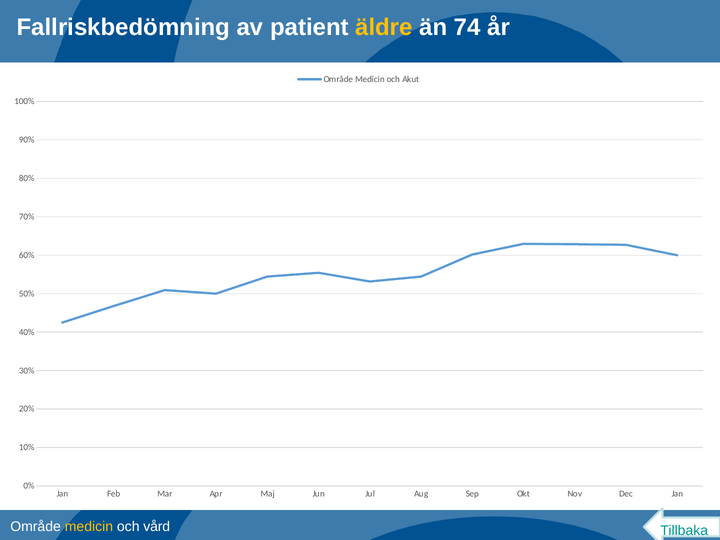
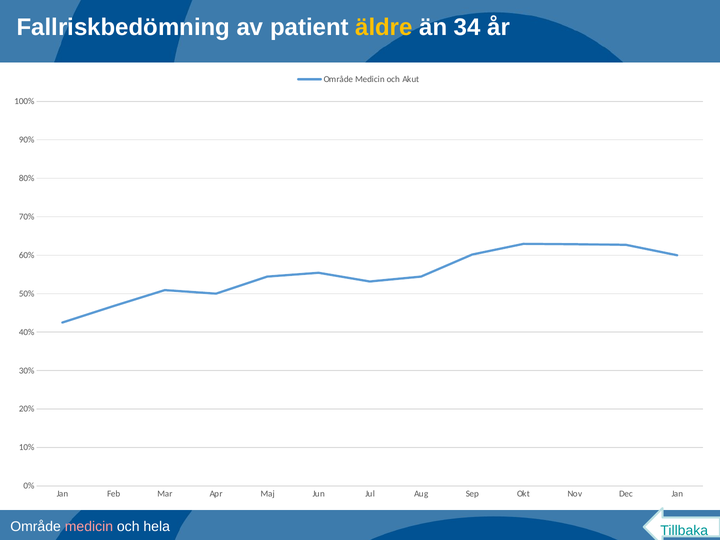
74: 74 -> 34 (467, 27)
medicin colour: yellow -> pink (89, 527)
vård: vård -> hela (157, 527)
